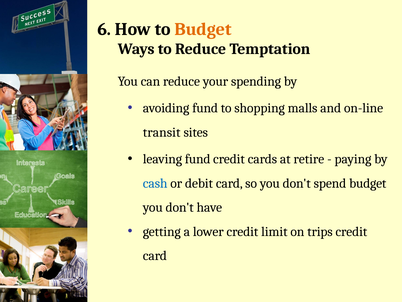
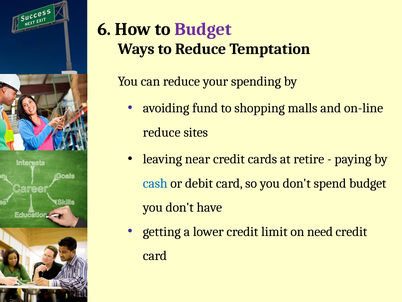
Budget colour: orange -> purple (203, 29)
transit: transit -> reduce (162, 132)
leaving fund: fund -> near (198, 159)
trips: trips -> need (320, 231)
